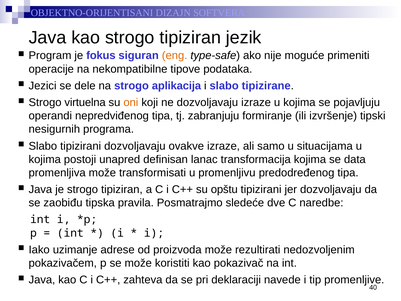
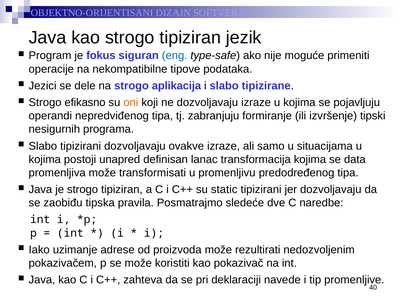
eng colour: orange -> blue (175, 56)
virtuelna: virtuelna -> efikasno (85, 102)
opštu: opštu -> static (224, 189)
